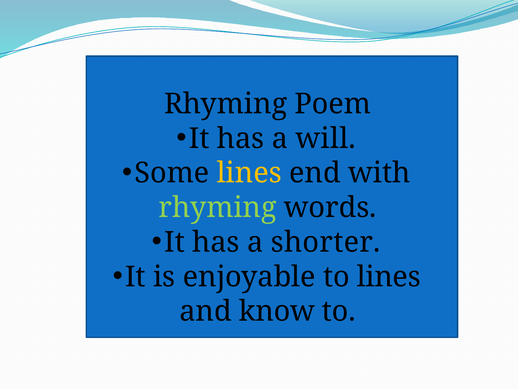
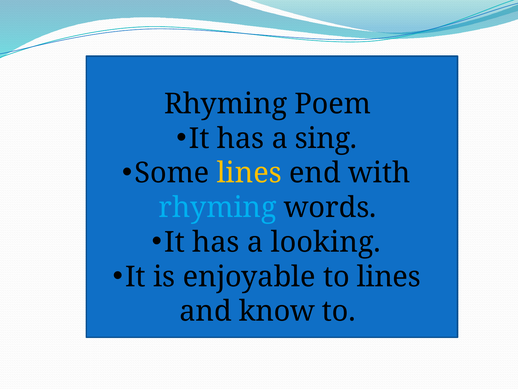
will: will -> sing (326, 138)
rhyming colour: light green -> light blue (218, 207)
shorter: shorter -> looking (326, 242)
